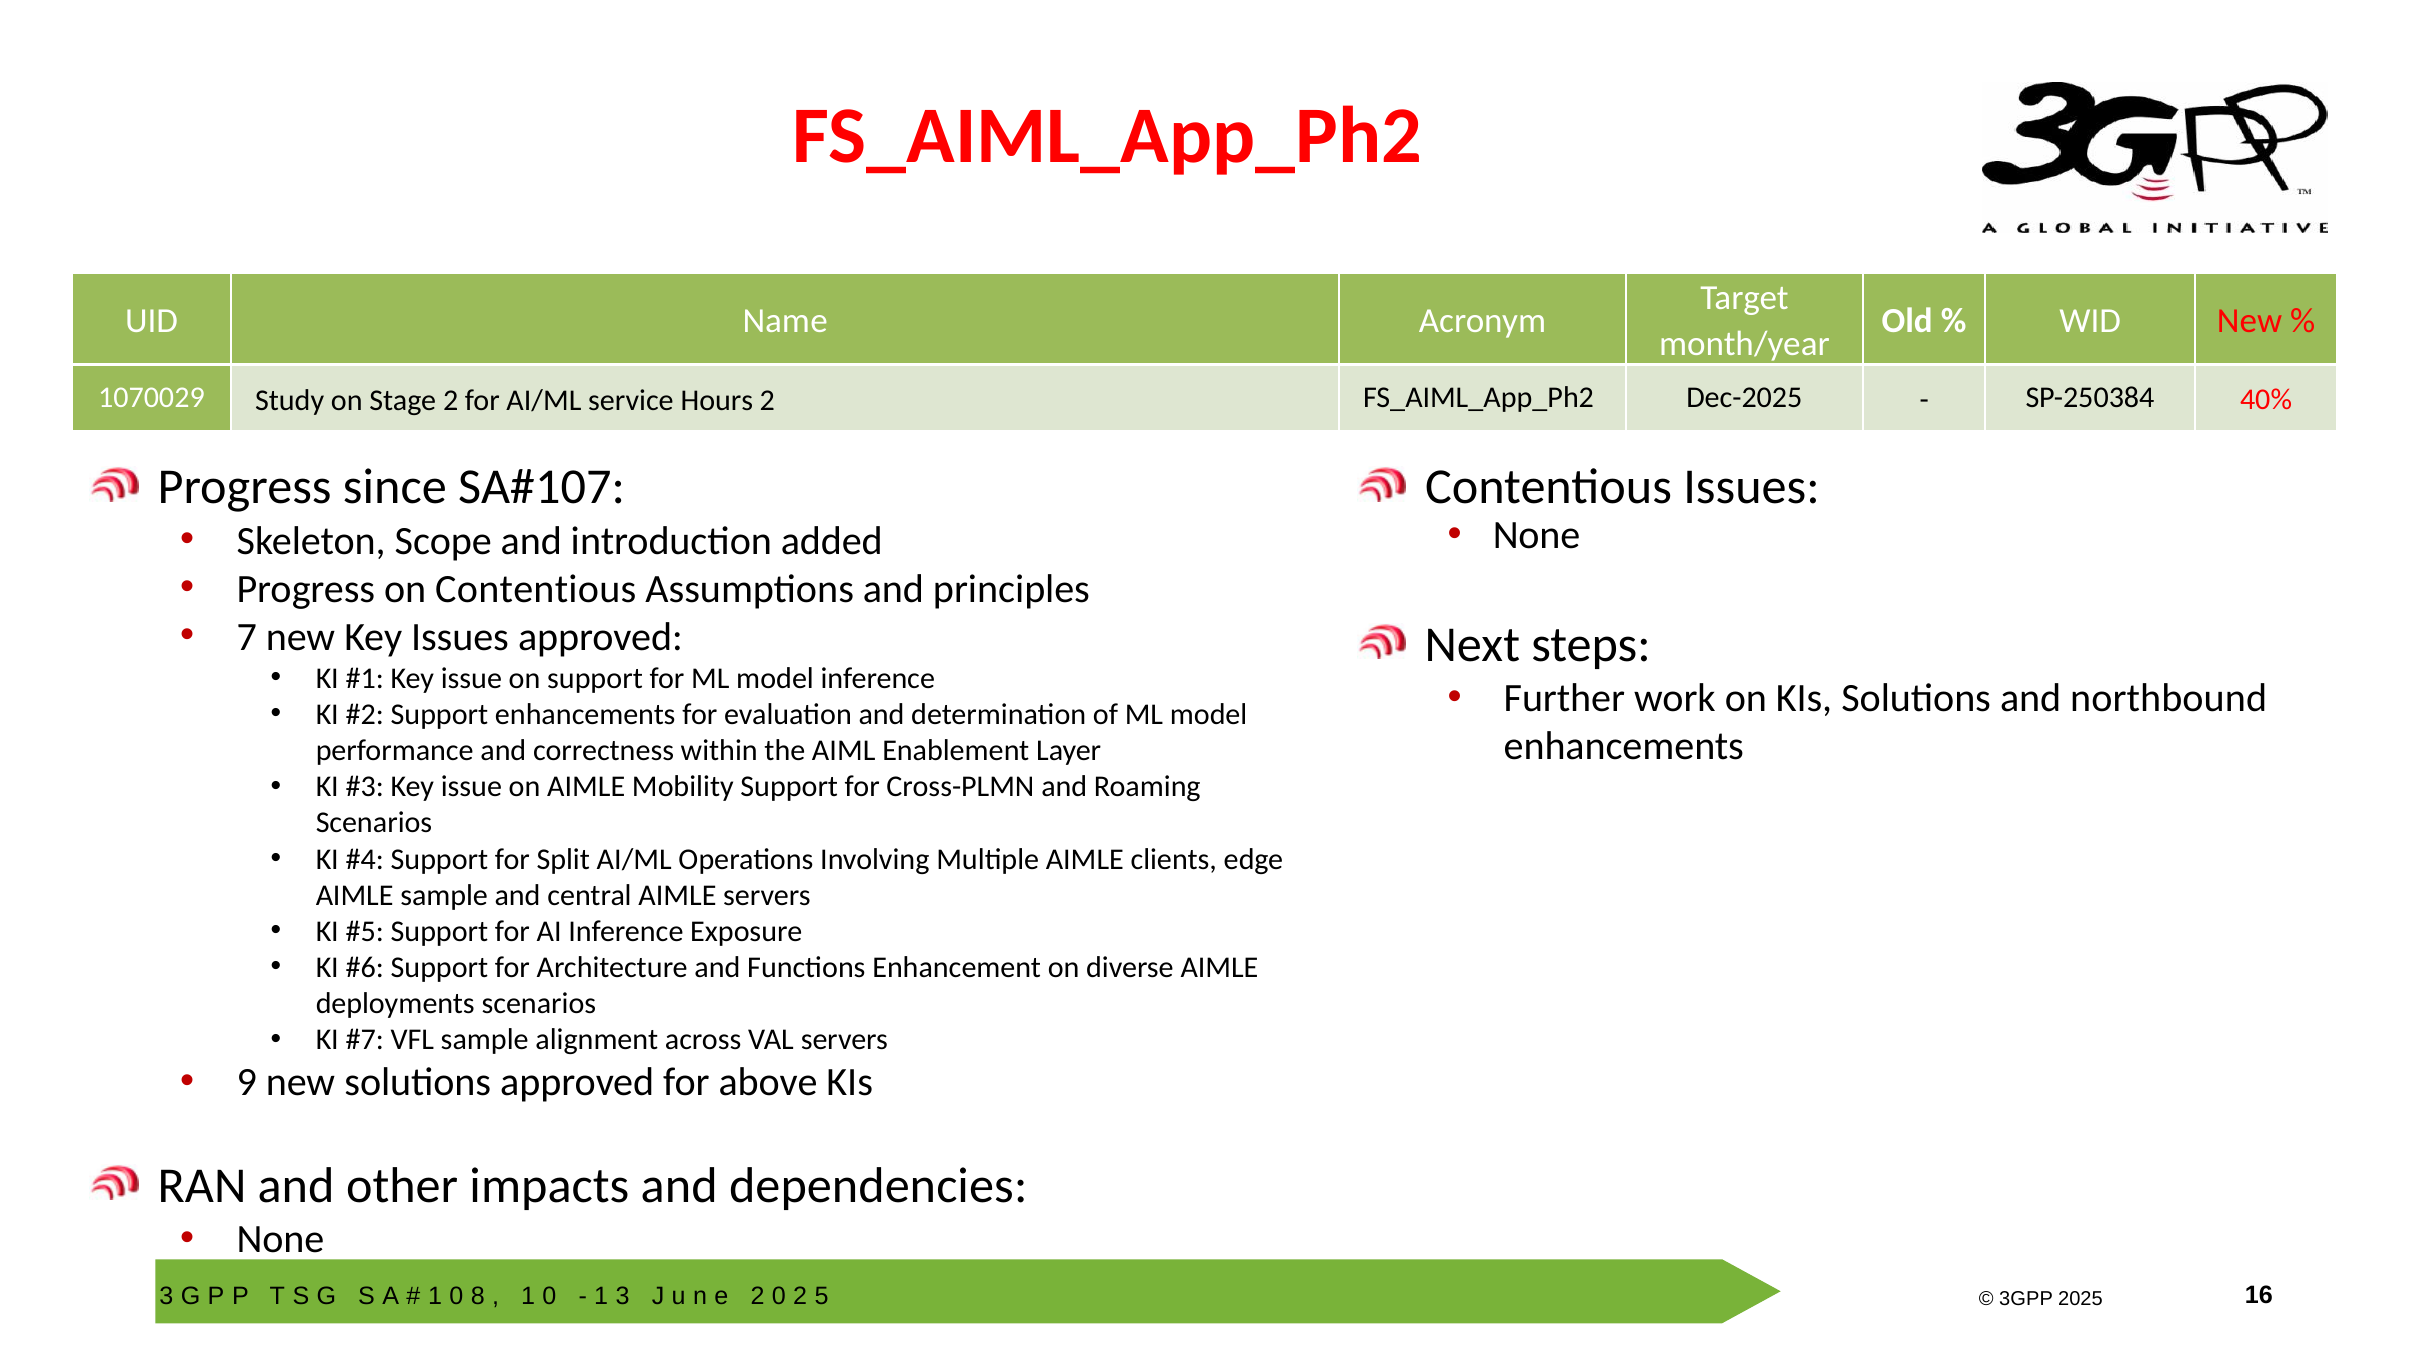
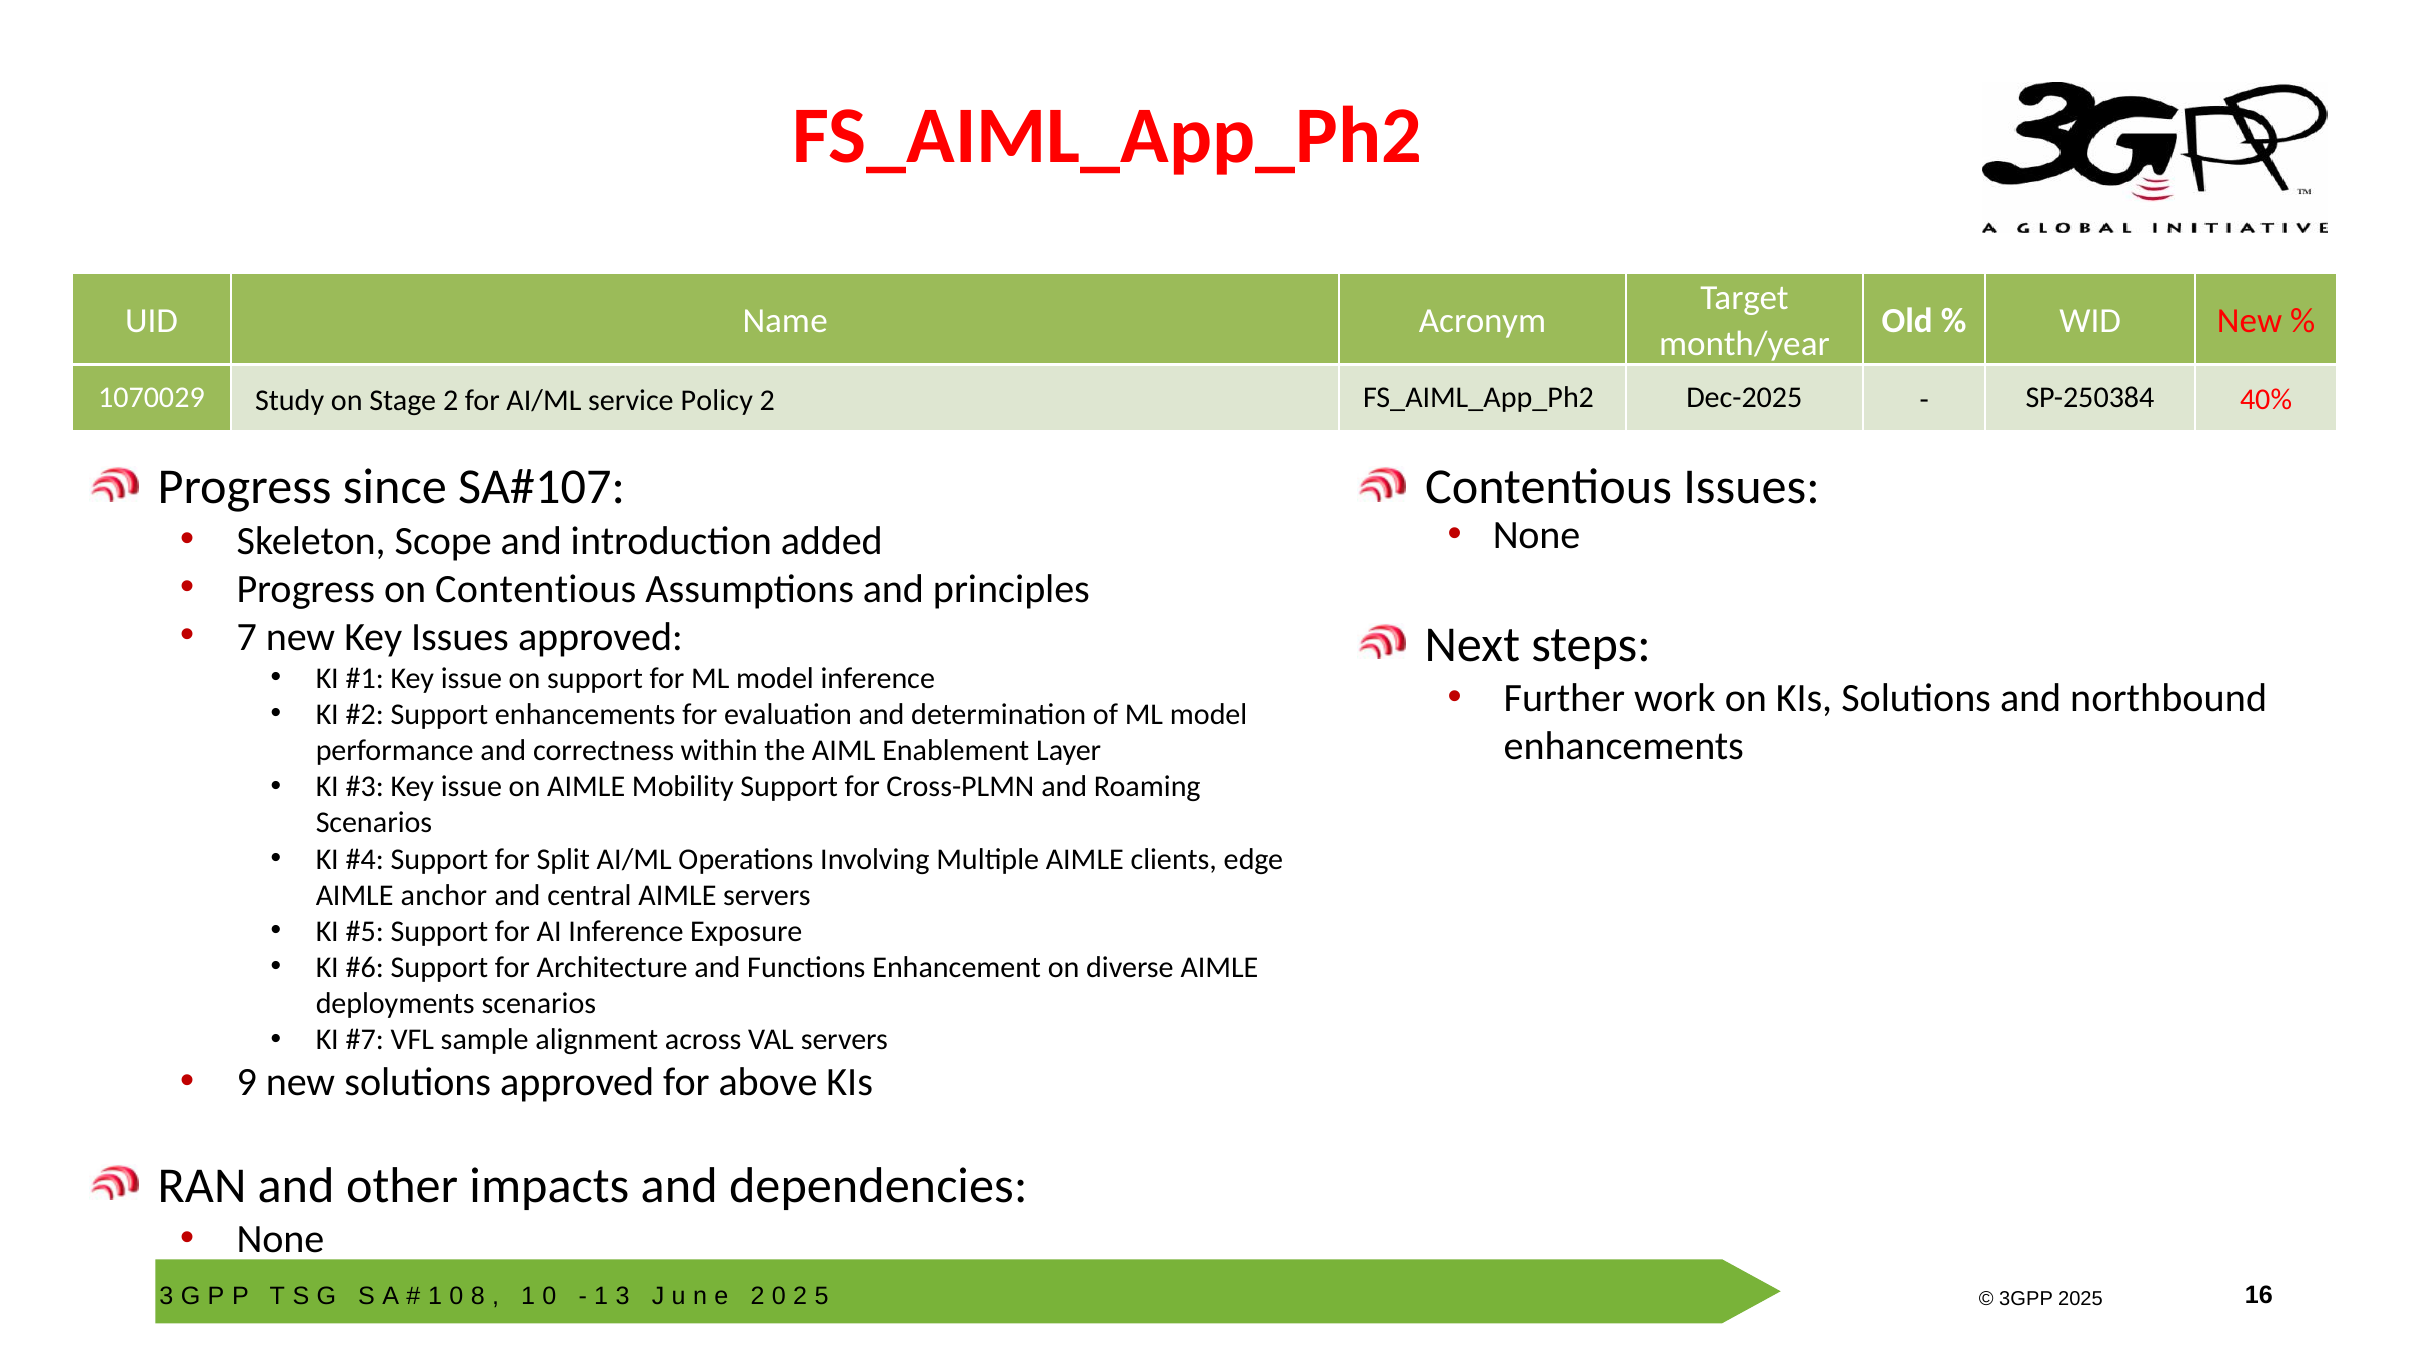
Hours: Hours -> Policy (717, 401)
AIMLE sample: sample -> anchor (444, 895)
